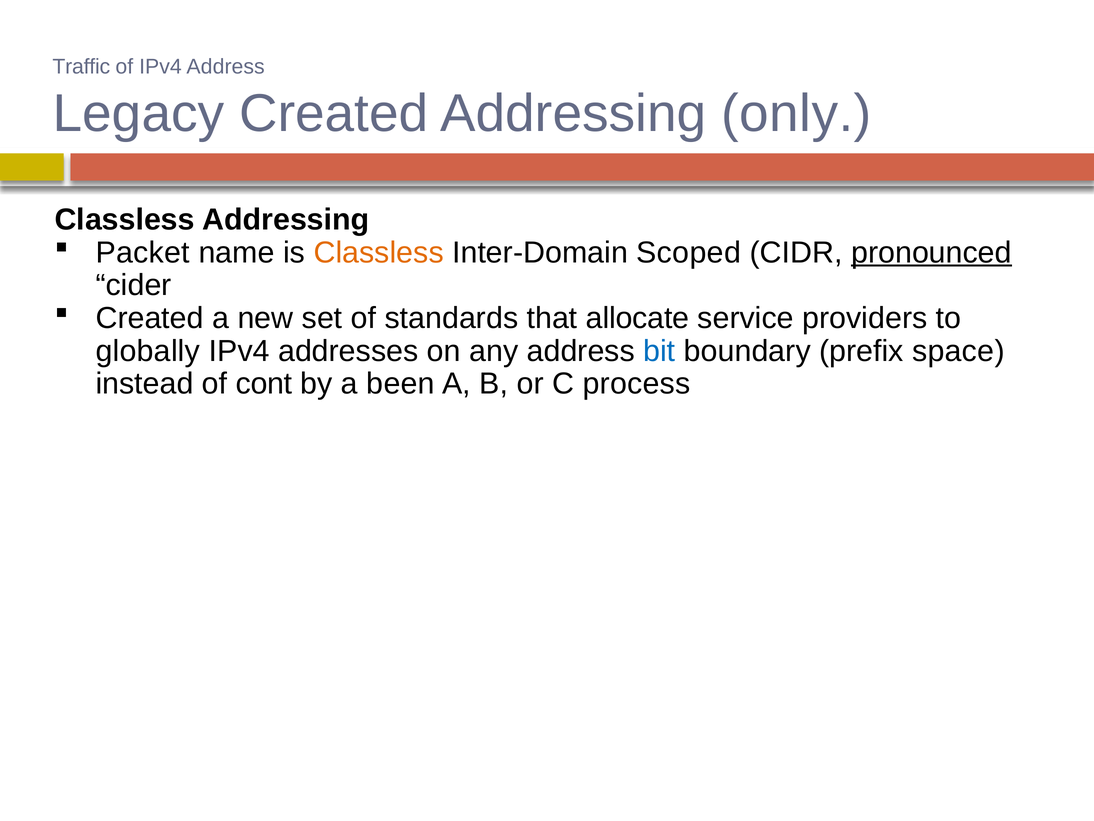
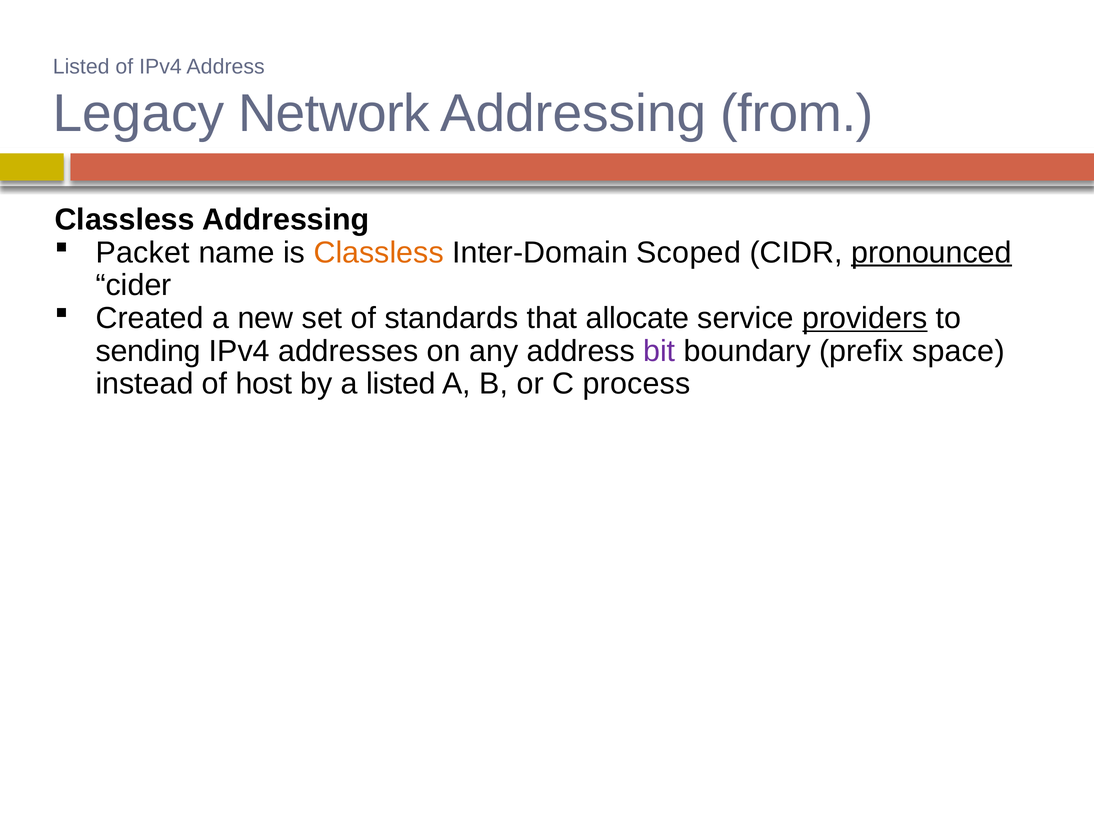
Traffic: Traffic -> Listed (81, 67)
Legacy Created: Created -> Network (334, 114)
only: only -> from (797, 114)
providers underline: none -> present (865, 318)
globally: globally -> sending (148, 351)
bit colour: blue -> purple (659, 351)
cont: cont -> host (264, 384)
a been: been -> listed (401, 384)
